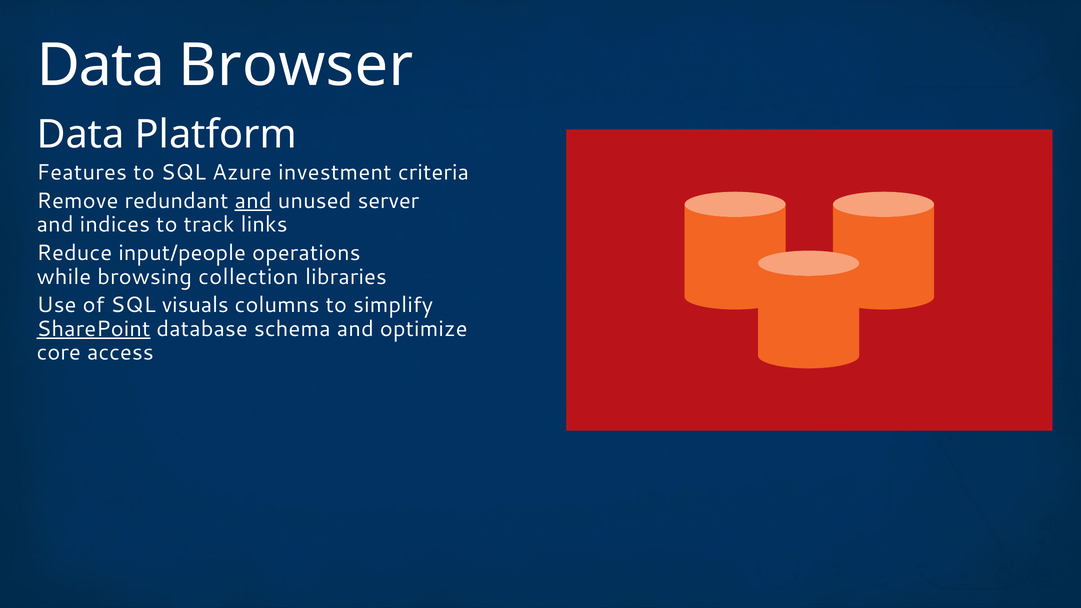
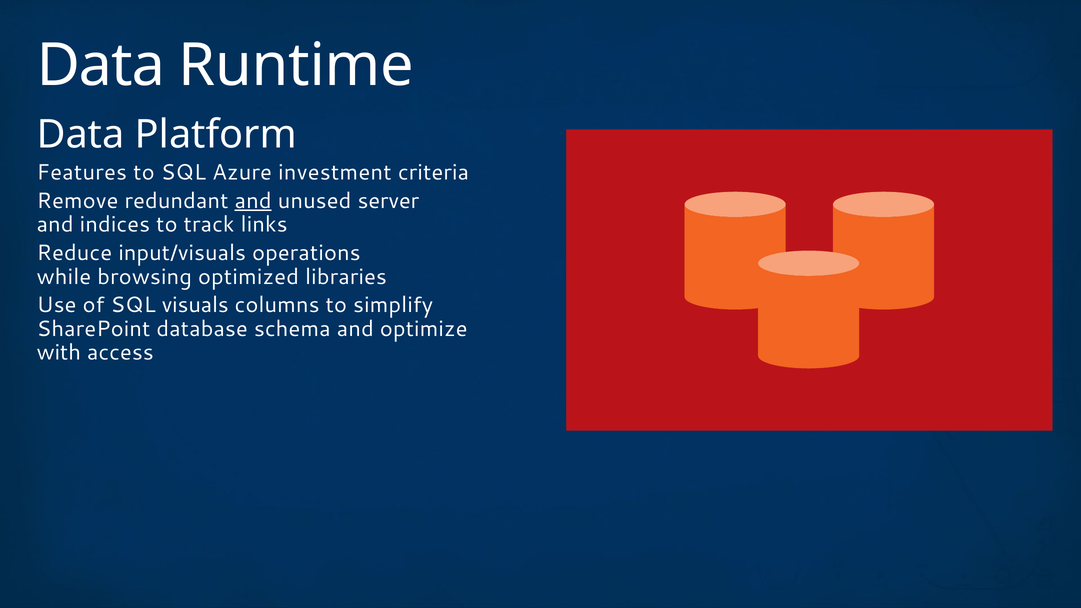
Browser: Browser -> Runtime (296, 65)
input/people: input/people -> input/visuals (182, 253)
collection: collection -> optimized (248, 277)
SharePoint underline: present -> none (93, 329)
core: core -> with (59, 353)
